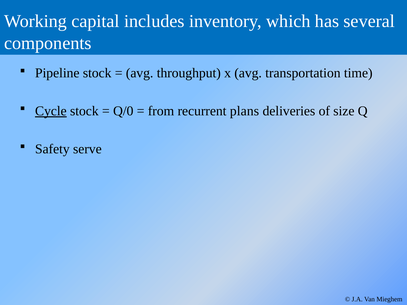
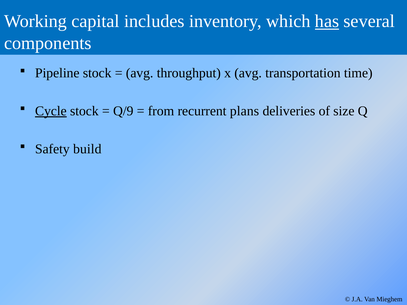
has underline: none -> present (327, 21)
Q/0: Q/0 -> Q/9 (123, 111)
serve: serve -> build (87, 149)
